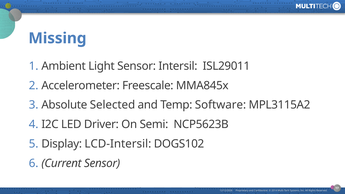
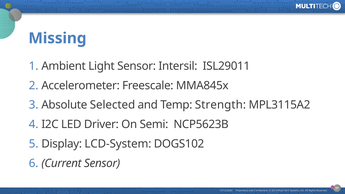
Software: Software -> Strength (220, 105)
LCD-Intersil: LCD-Intersil -> LCD-System (118, 144)
